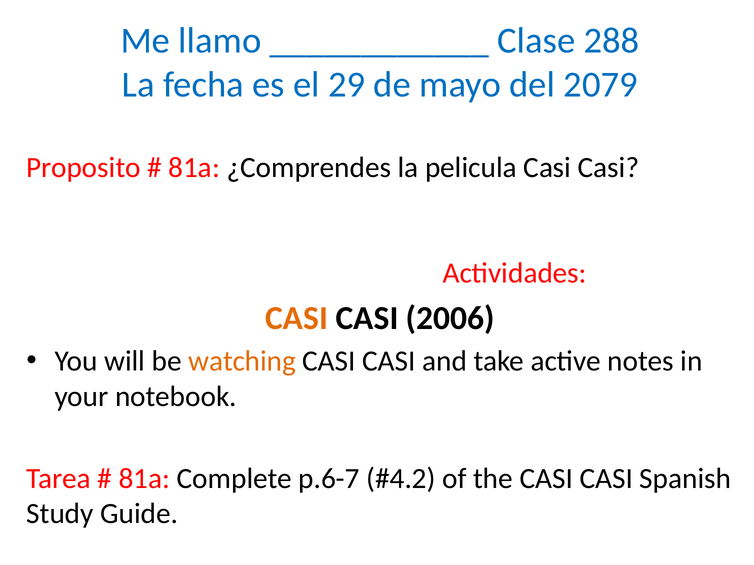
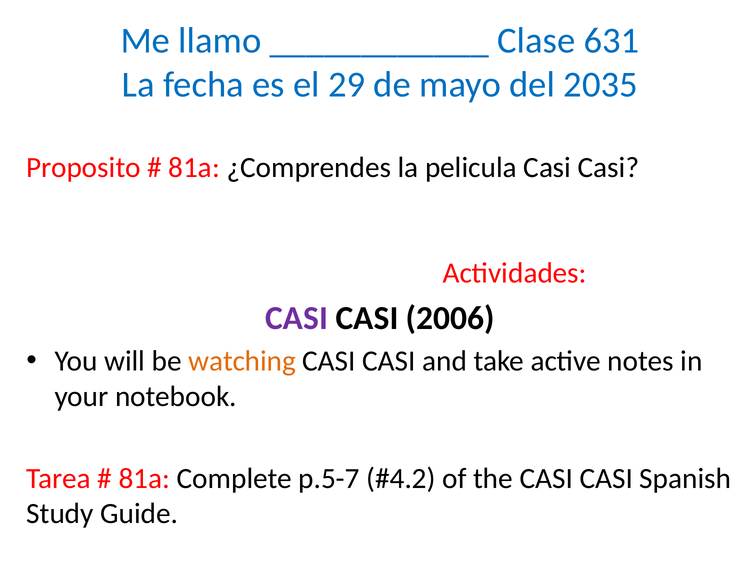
288: 288 -> 631 (611, 41)
2079: 2079 -> 2035 (601, 85)
CASI colour: orange -> purple (297, 318)
p.6-7: p.6-7 -> p.5-7 (329, 479)
